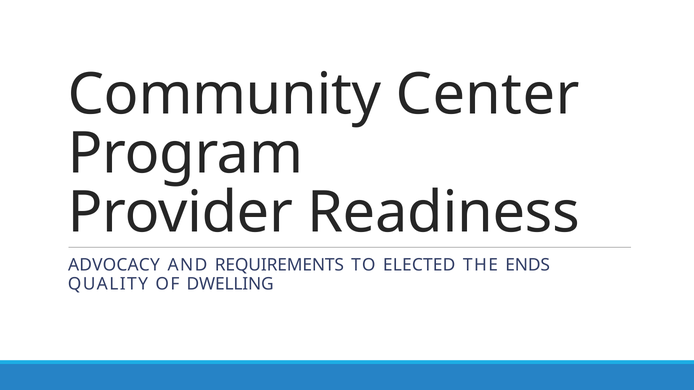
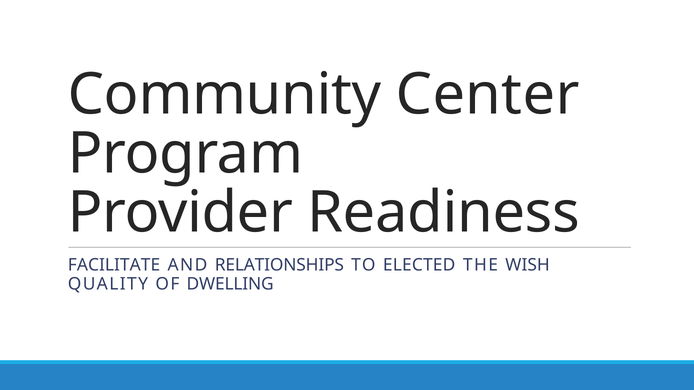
ADVOCACY: ADVOCACY -> FACILITATE (114, 266)
REQUIREMENTS: REQUIREMENTS -> RELATIONSHIPS (279, 266)
ENDS: ENDS -> WISH (528, 266)
